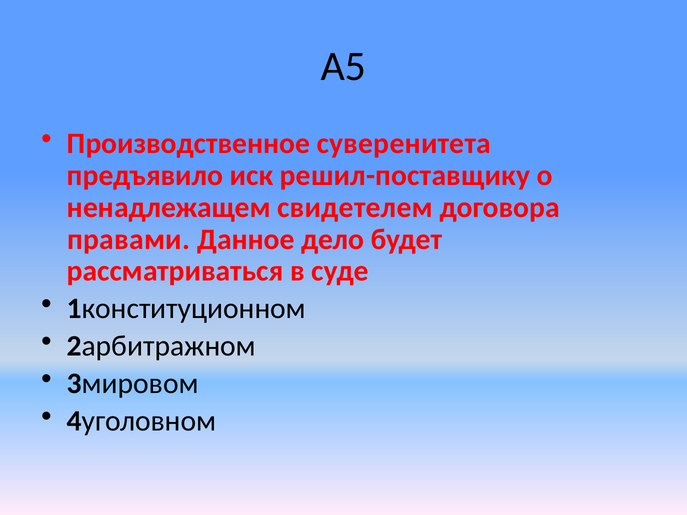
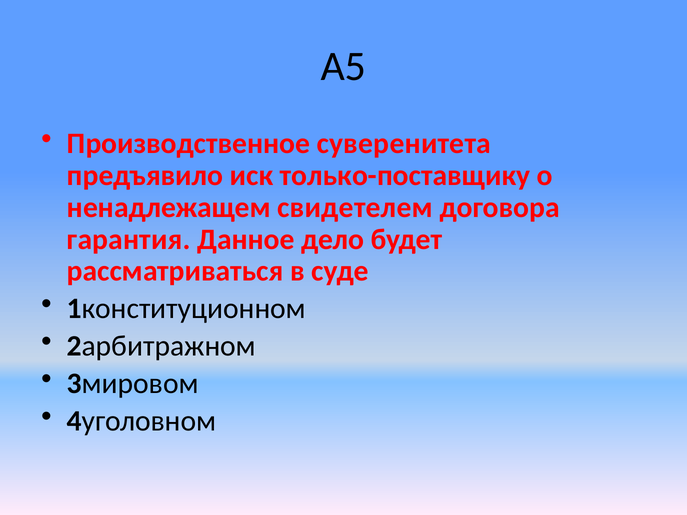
решил-поставщику: решил-поставщику -> только-поставщику (405, 175)
правами: правами -> гарантия (129, 239)
